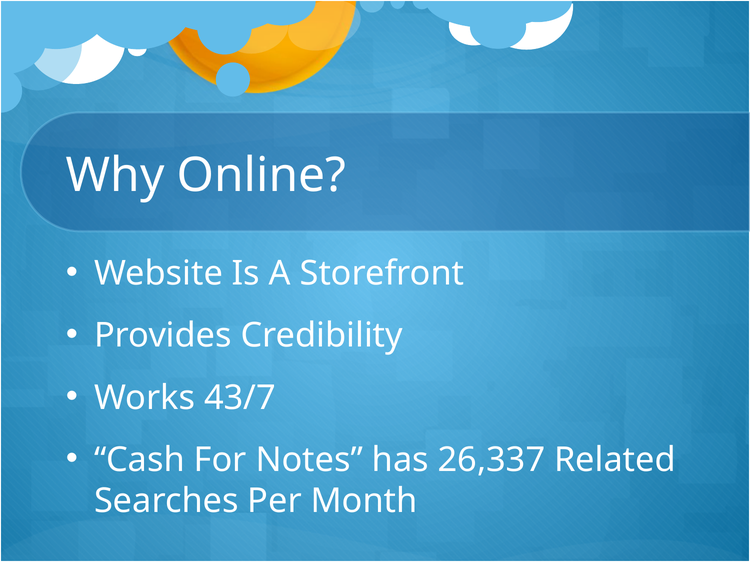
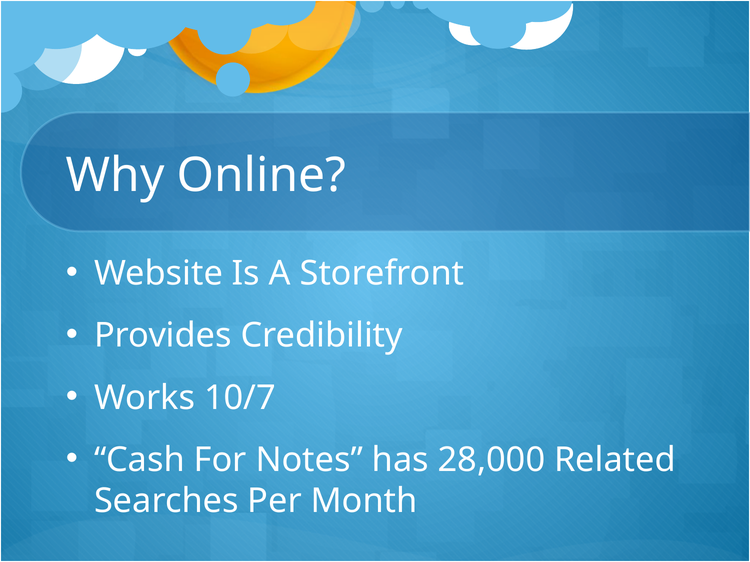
43/7: 43/7 -> 10/7 (240, 398)
26,337: 26,337 -> 28,000 (491, 460)
